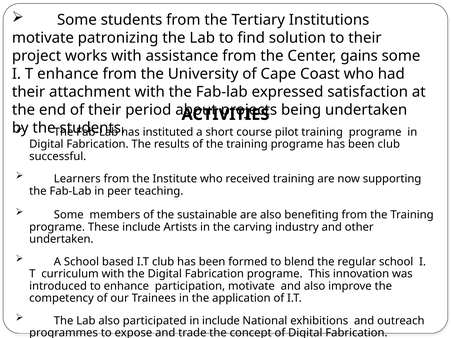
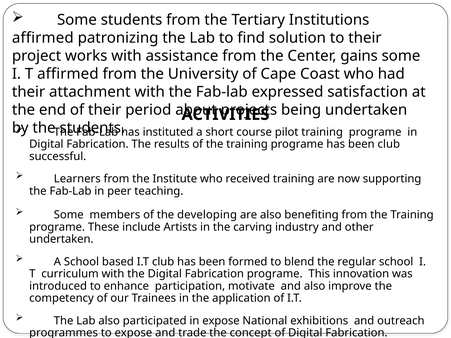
motivate: motivate -> affirmed (43, 38)
T enhance: enhance -> affirmed (68, 74)
sustainable: sustainable -> developing (207, 215)
in include: include -> expose (221, 321)
